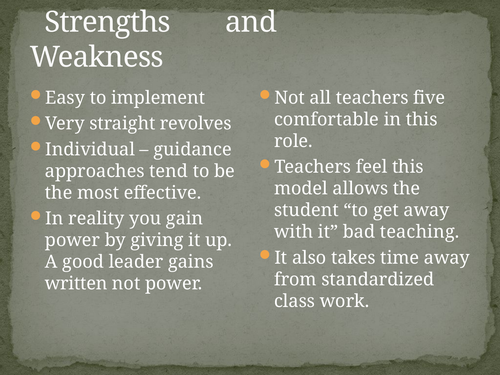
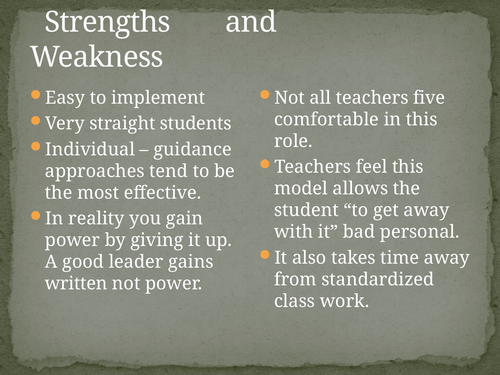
revolves: revolves -> students (196, 124)
teaching: teaching -> personal (420, 232)
